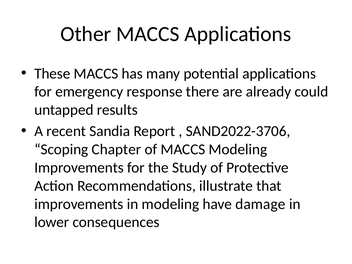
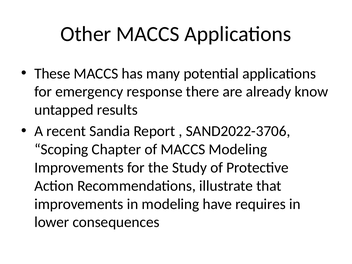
could: could -> know (311, 92)
damage: damage -> requires (261, 204)
